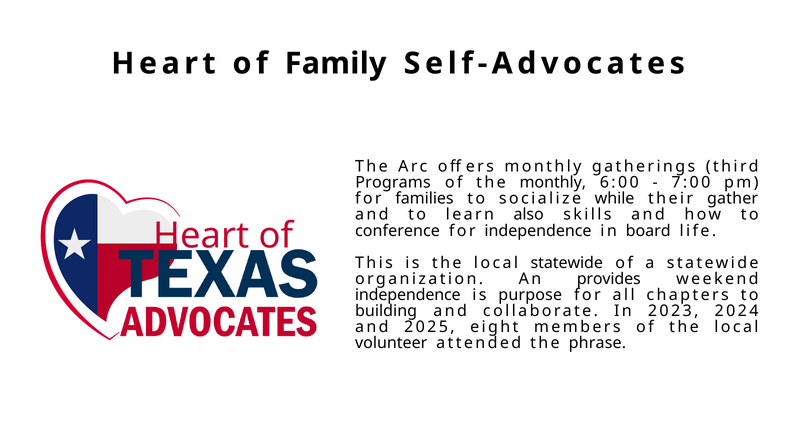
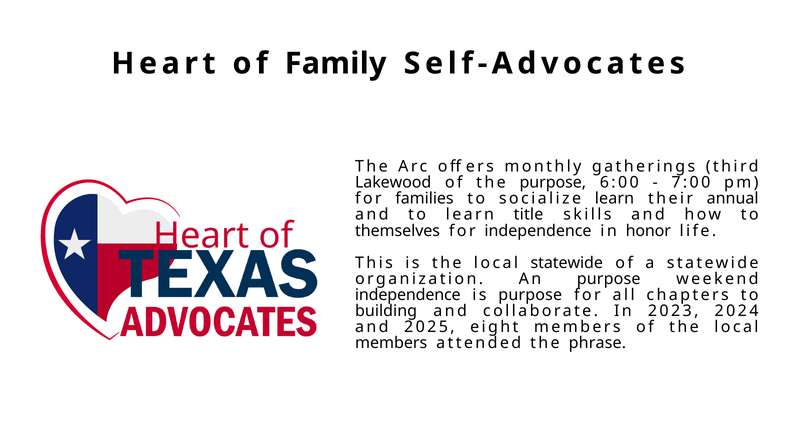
Programs: Programs -> Lakewood (393, 183)
the monthly: monthly -> purpose (553, 183)
socialize while: while -> learn (614, 199)
gather: gather -> annual (733, 199)
also: also -> title (529, 215)
conference: conference -> themselves (398, 231)
board: board -> honor (648, 231)
An provides: provides -> purpose (609, 279)
volunteer: volunteer -> members (391, 343)
